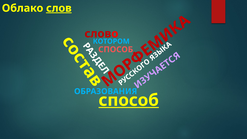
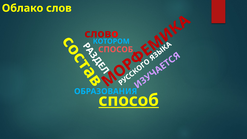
слов underline: present -> none (59, 8)
